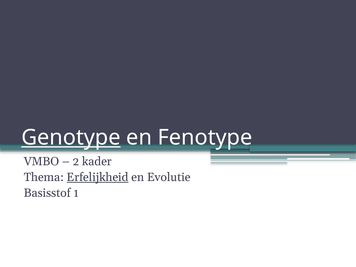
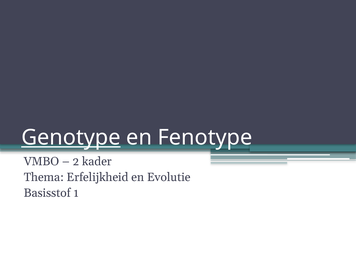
Erfelijkheid underline: present -> none (98, 177)
